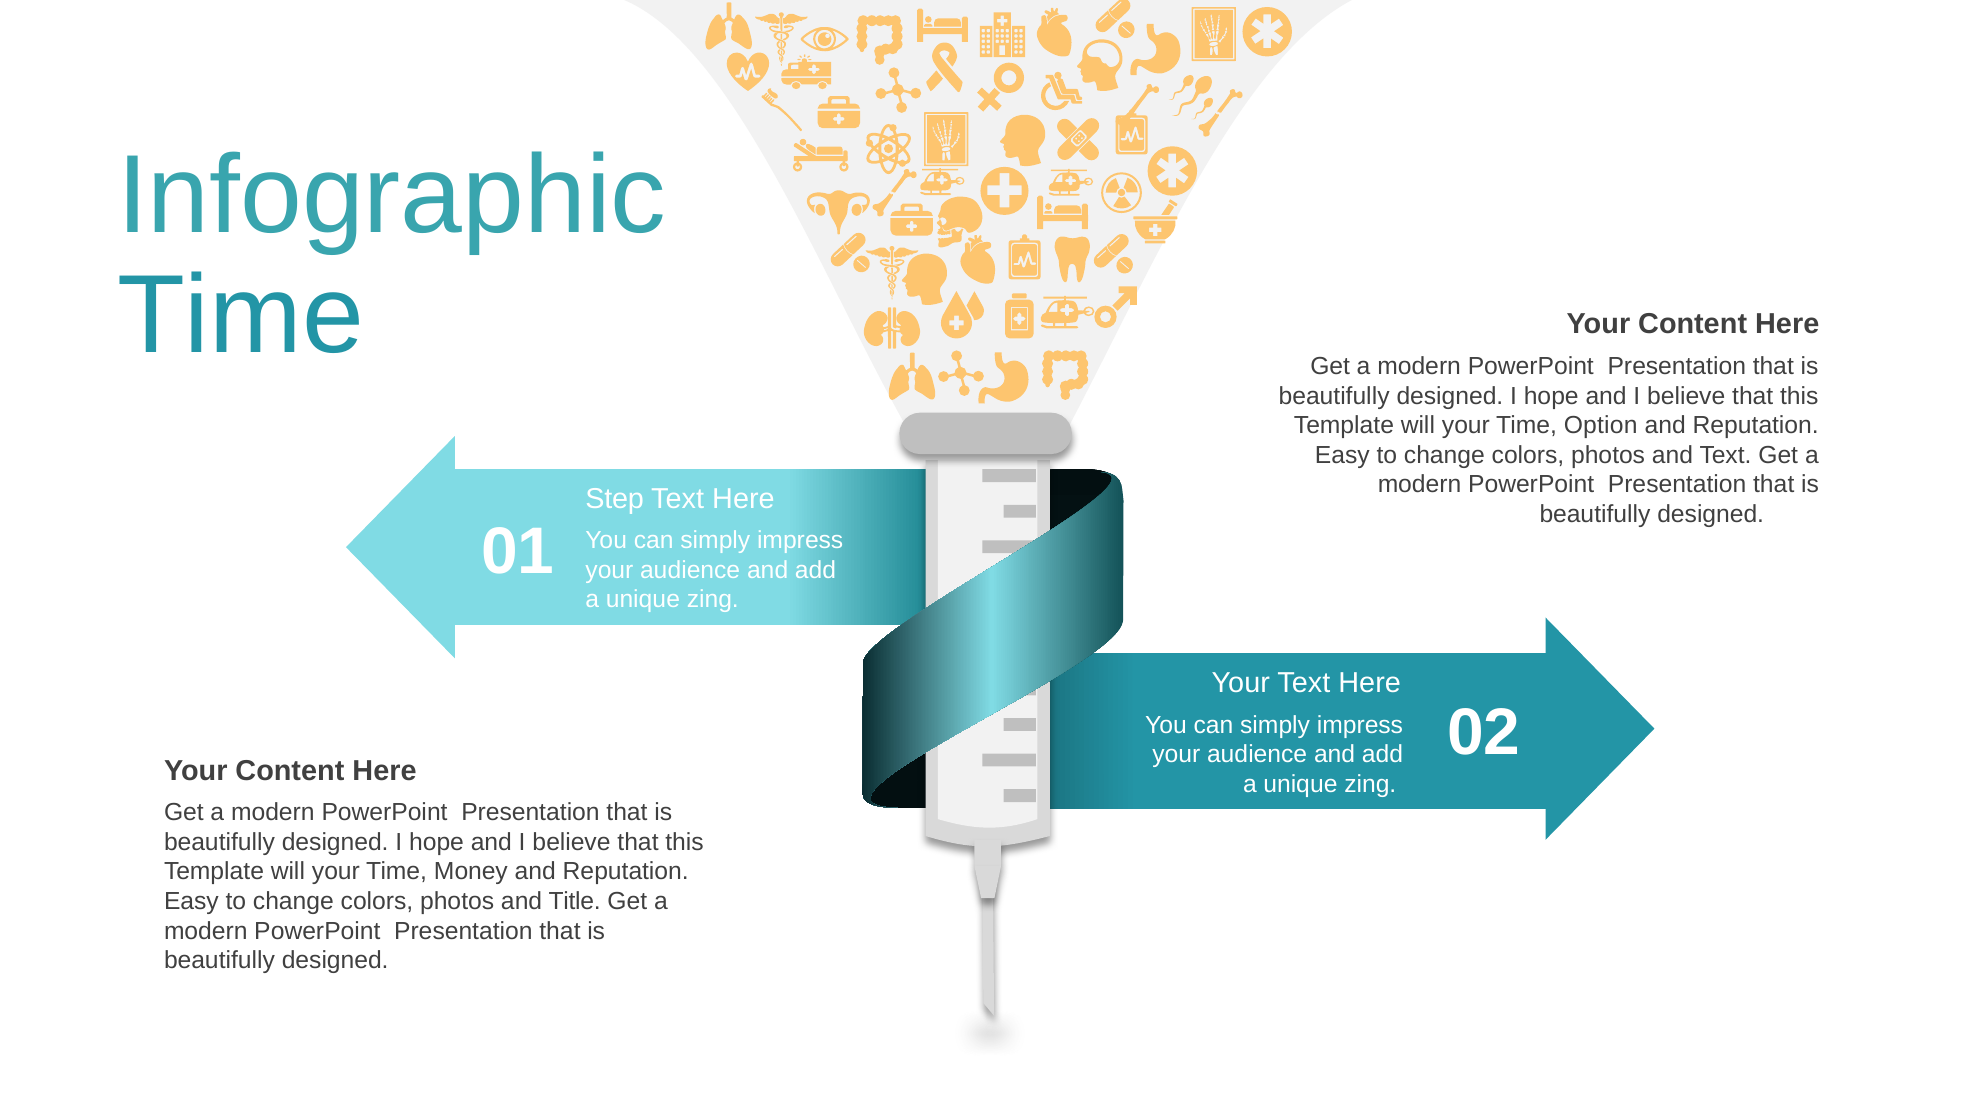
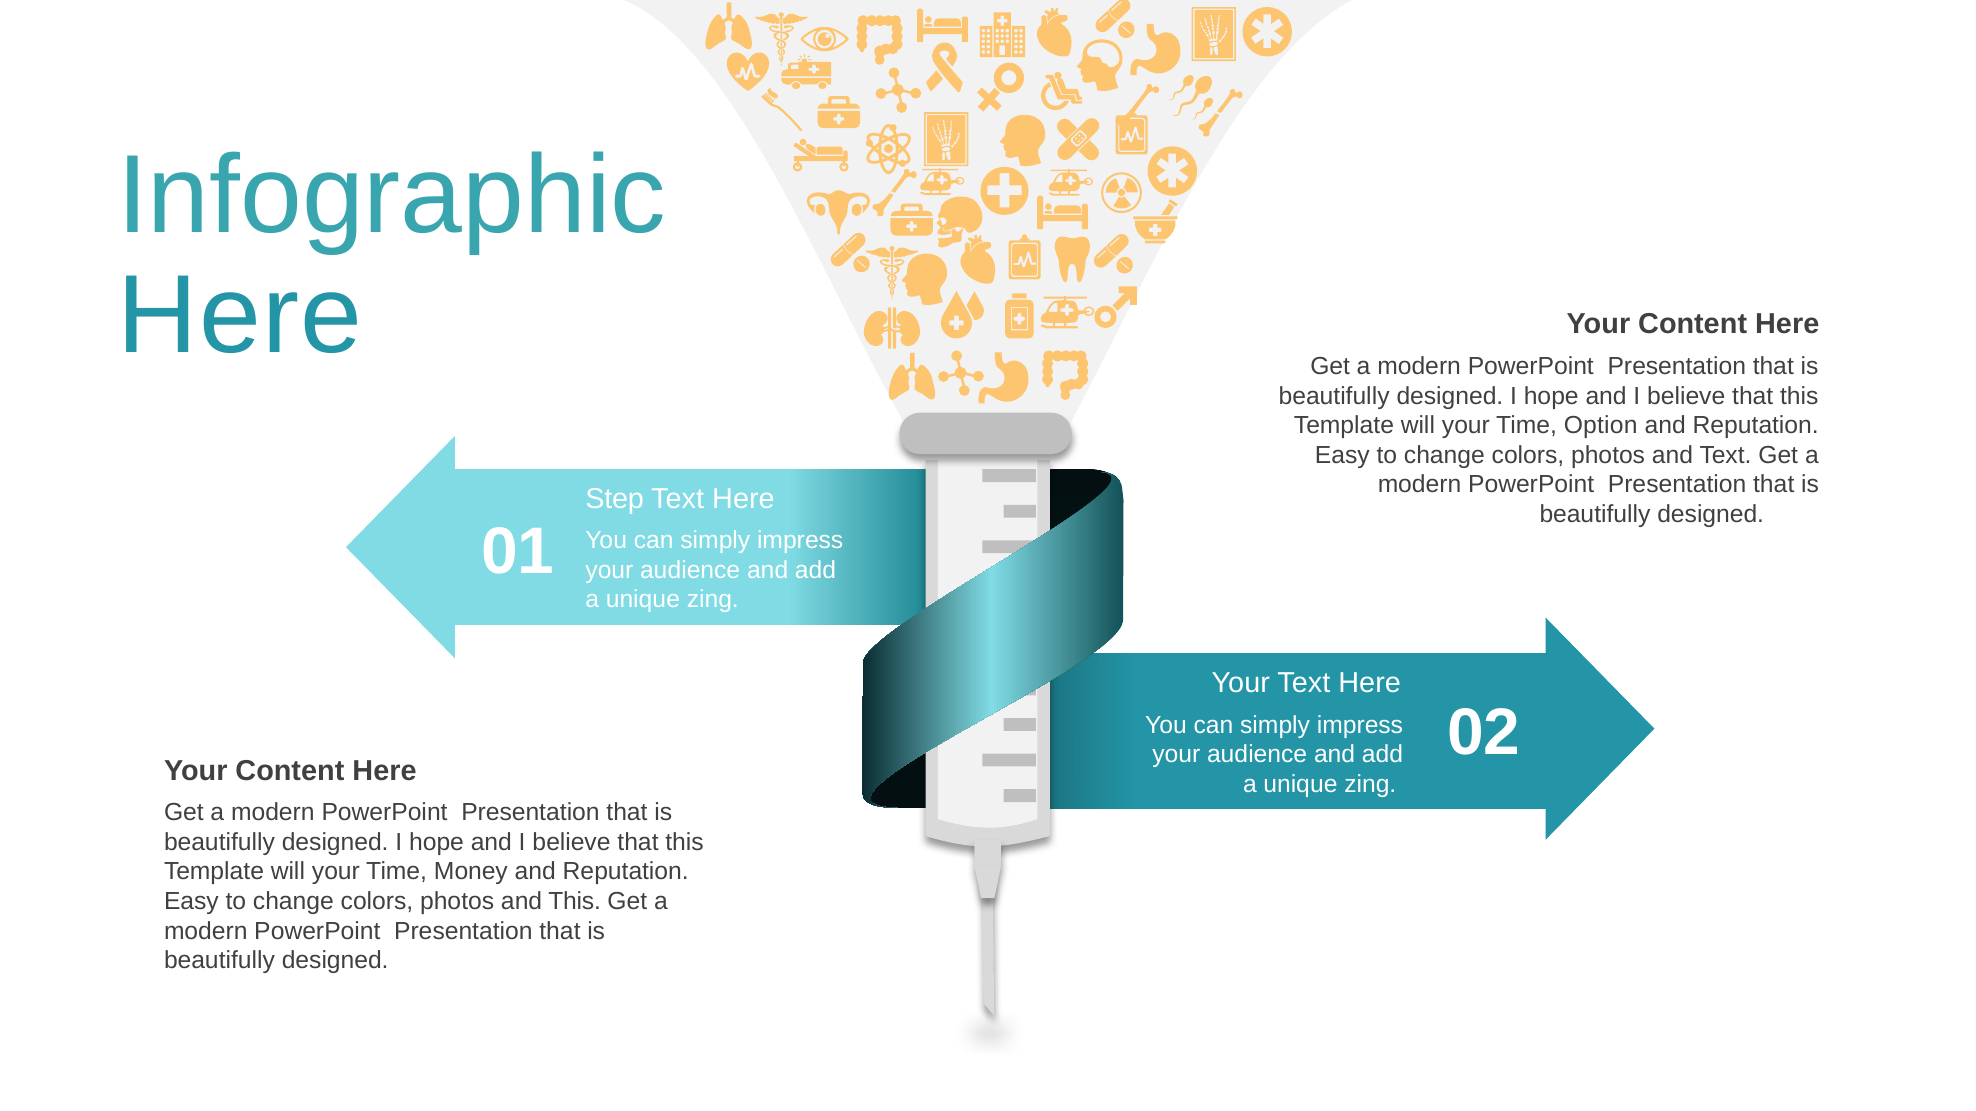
Time: Time -> Here (240, 316)
and Title: Title -> This (575, 902)
